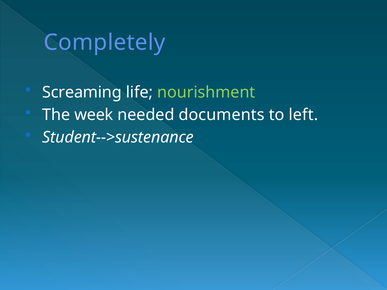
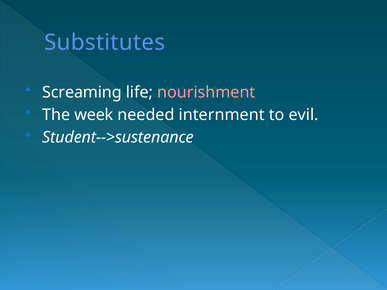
Completely: Completely -> Substitutes (105, 42)
nourishment colour: light green -> pink (206, 92)
documents: documents -> internment (222, 115)
left: left -> evil (304, 115)
